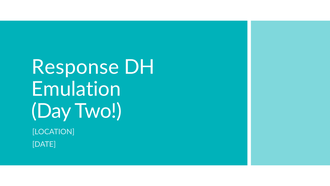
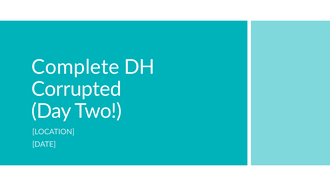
Response: Response -> Complete (75, 67)
Emulation: Emulation -> Corrupted (76, 89)
